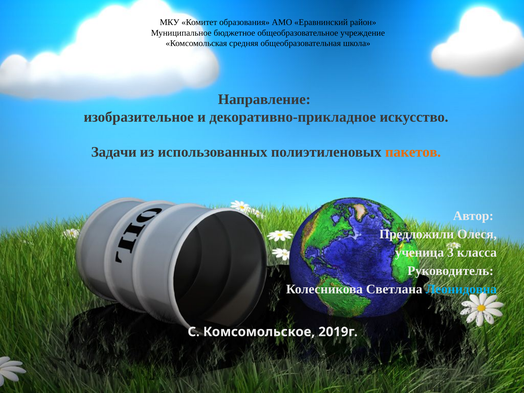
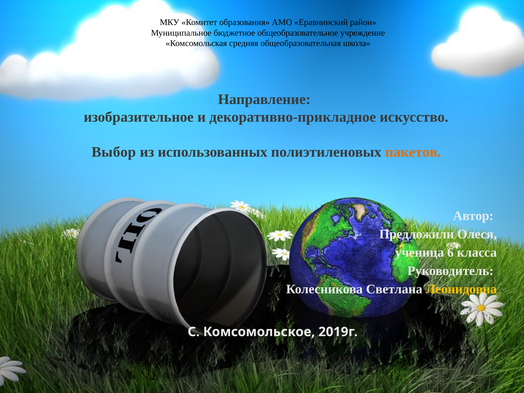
Задачи: Задачи -> Выбор (114, 152)
3: 3 -> 6 (450, 252)
Леонидовна colour: light blue -> yellow (461, 289)
